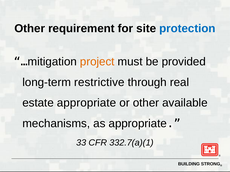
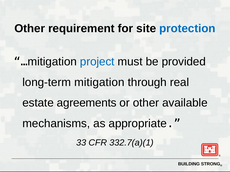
project colour: orange -> blue (97, 62)
restrictive: restrictive -> mitigation (99, 82)
estate appropriate: appropriate -> agreements (87, 103)
